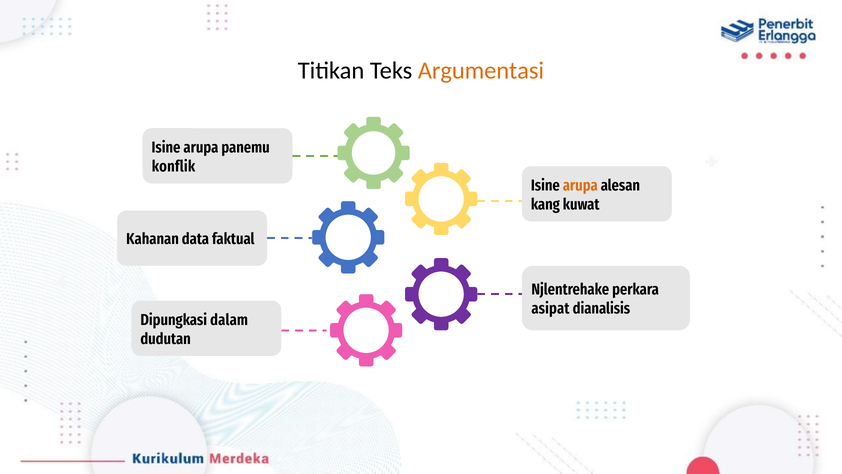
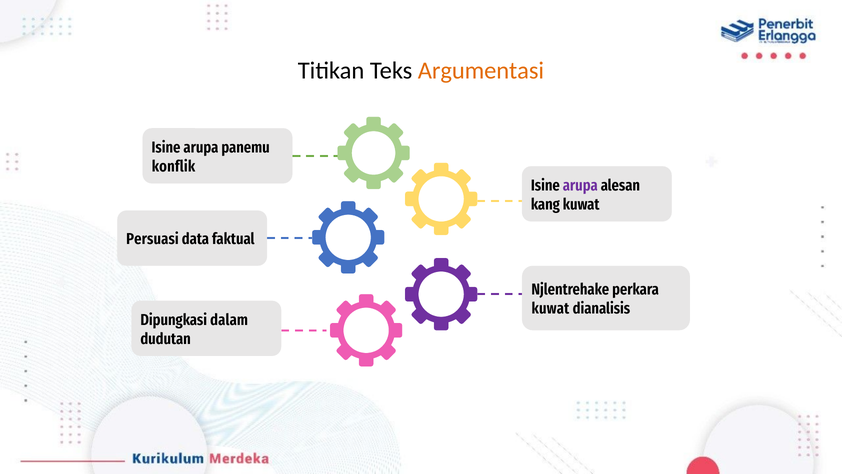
arupa colour: orange -> purple (580, 185)
Kahanan: Kahanan -> Persuasi (152, 239)
asipat: asipat -> kuwat (550, 308)
